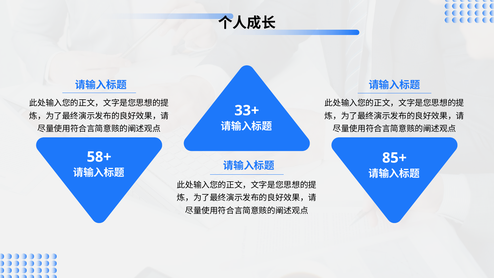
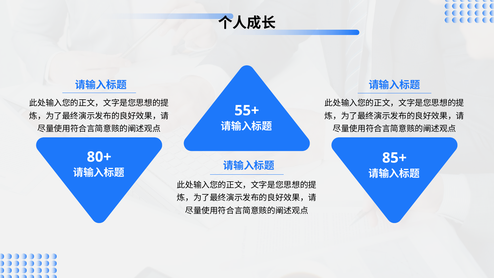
33+: 33+ -> 55+ (247, 110)
58+: 58+ -> 80+ (99, 157)
